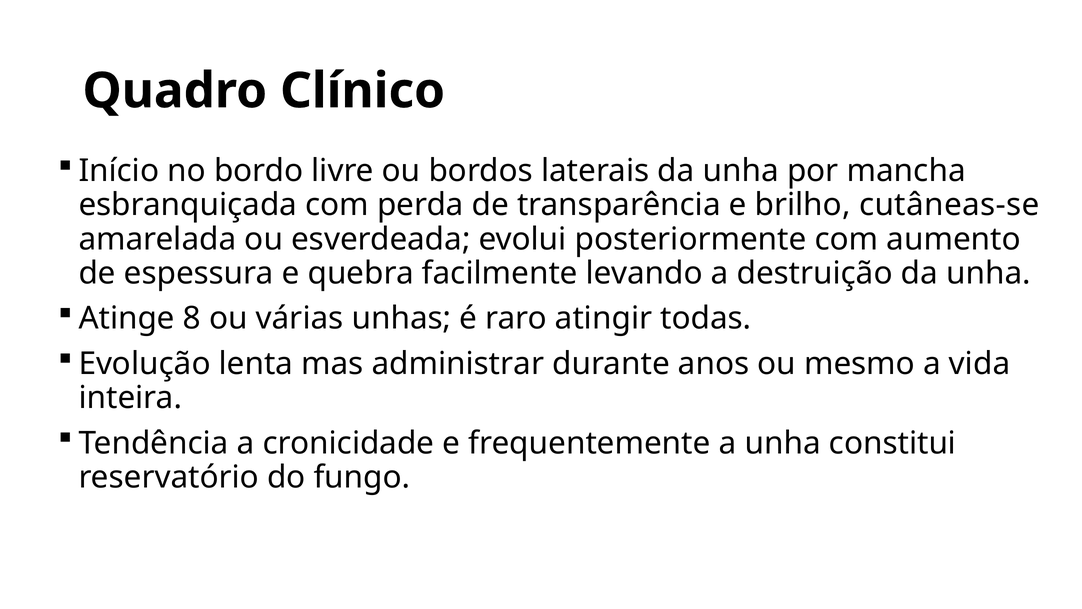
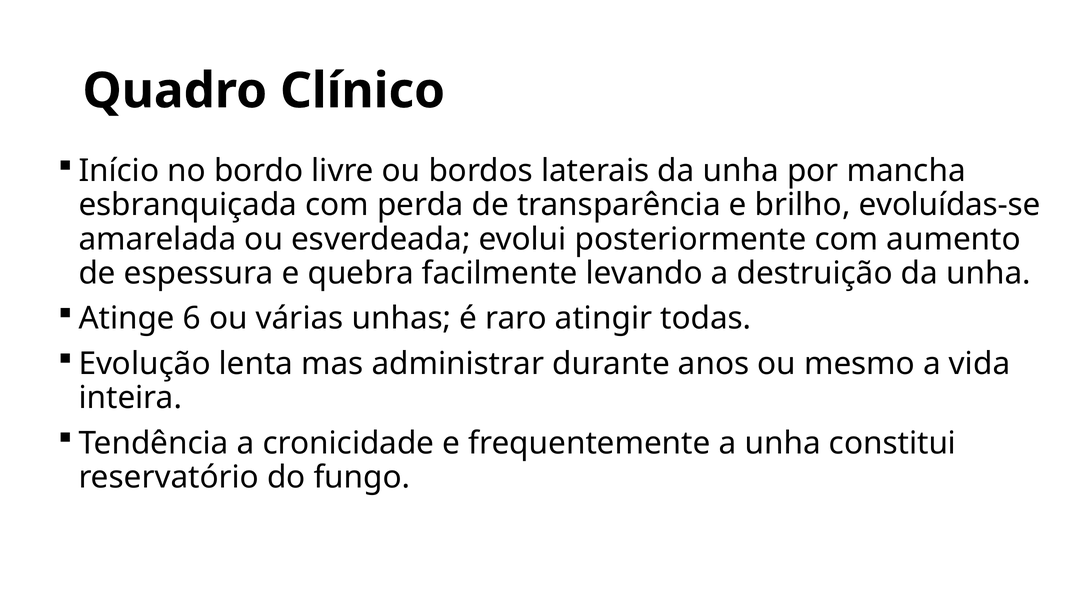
cutâneas-se: cutâneas-se -> evoluídas-se (950, 205)
8: 8 -> 6 (192, 318)
